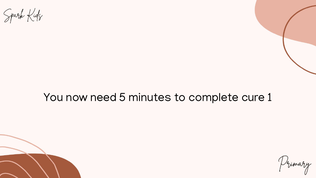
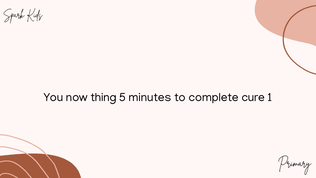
need: need -> thing (104, 97)
